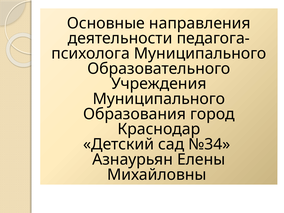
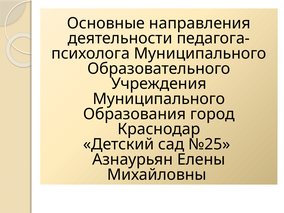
№34: №34 -> №25 (209, 144)
